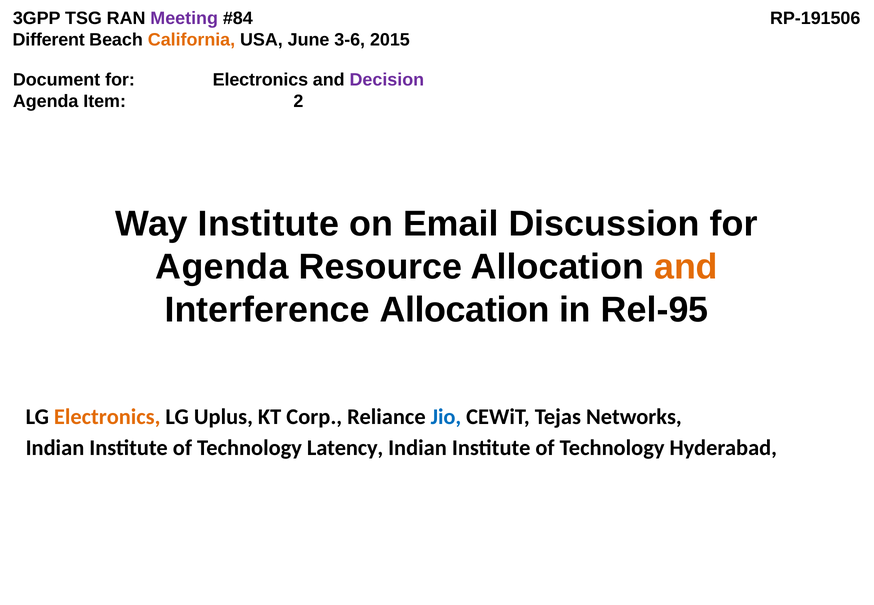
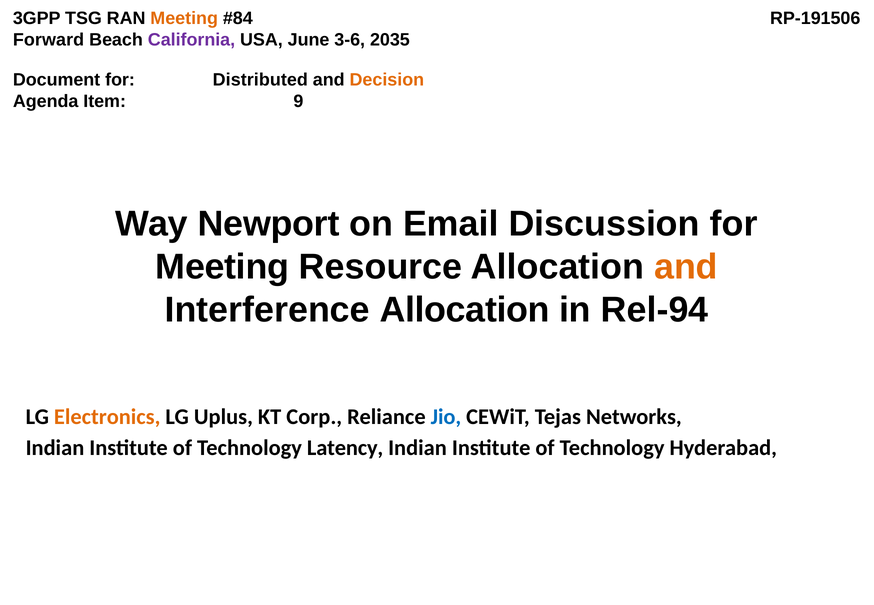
Meeting colour: purple -> orange (184, 18)
Different: Different -> Forward (49, 40)
California colour: orange -> purple (191, 40)
2015: 2015 -> 2035 (390, 40)
for Electronics: Electronics -> Distributed (260, 80)
Decision colour: purple -> orange (387, 80)
2: 2 -> 9 (298, 101)
Way Institute: Institute -> Newport (269, 224)
Agenda: Agenda -> Meeting (222, 267)
Rel-95: Rel-95 -> Rel-94 (655, 310)
